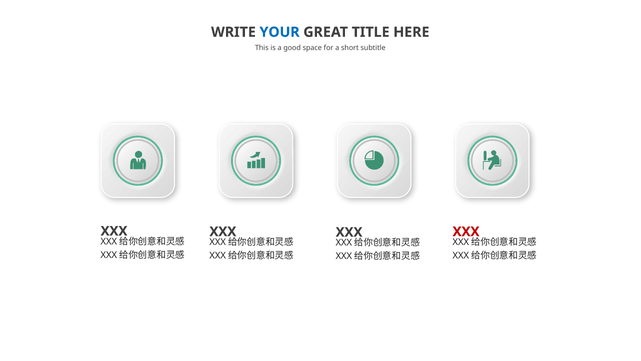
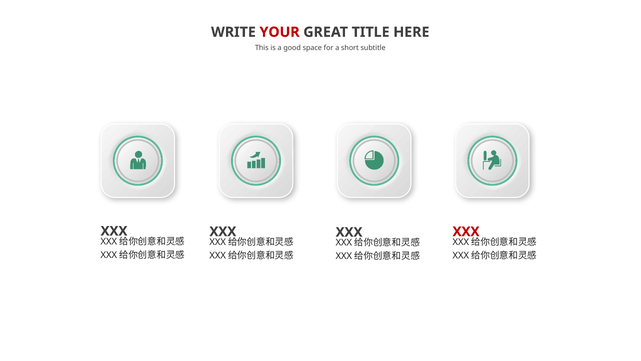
YOUR colour: blue -> red (280, 32)
